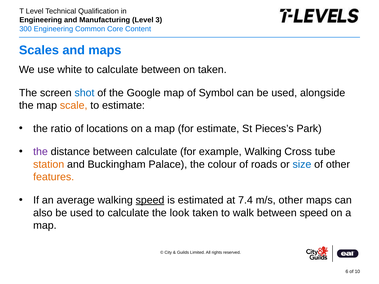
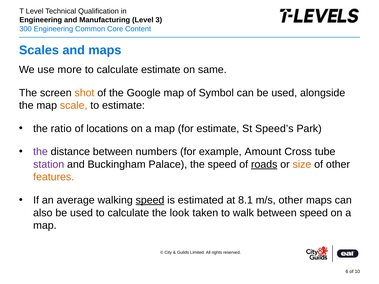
white: white -> more (70, 70)
calculate between: between -> estimate (161, 70)
on taken: taken -> same (212, 70)
shot colour: blue -> orange (85, 93)
Pieces’s: Pieces’s -> Speed’s (274, 129)
between calculate: calculate -> numbers (156, 152)
example Walking: Walking -> Amount (263, 152)
station colour: orange -> purple (49, 165)
the colour: colour -> speed (222, 165)
roads underline: none -> present (264, 165)
size colour: blue -> orange (302, 165)
7.4: 7.4 -> 8.1 (245, 200)
